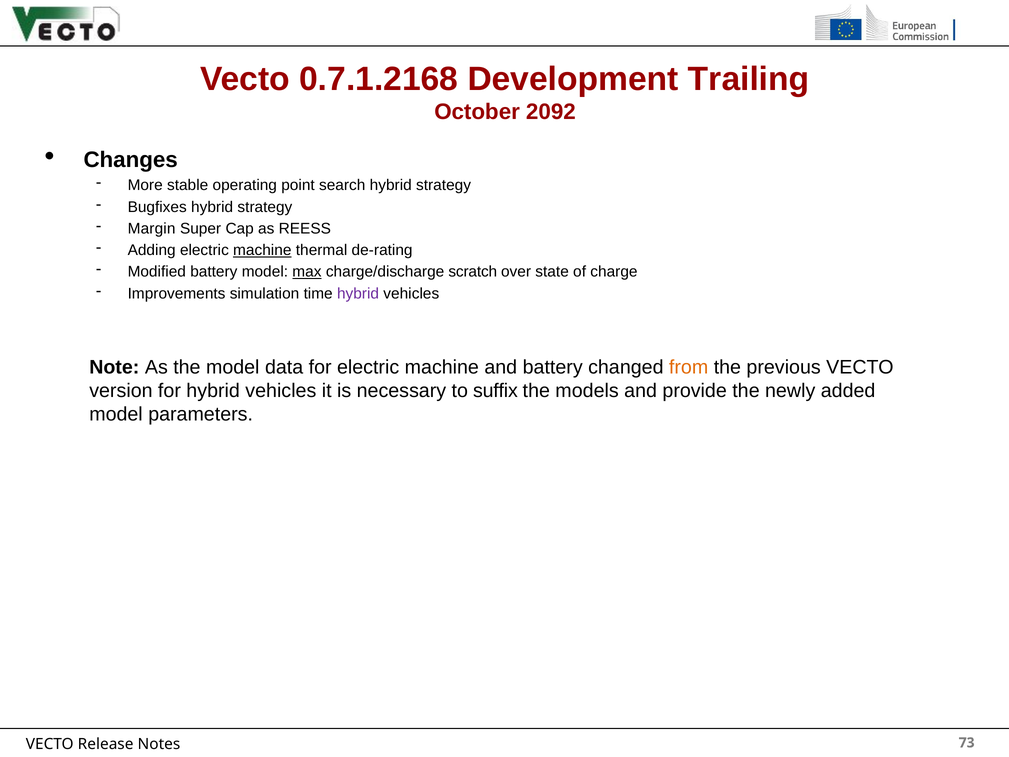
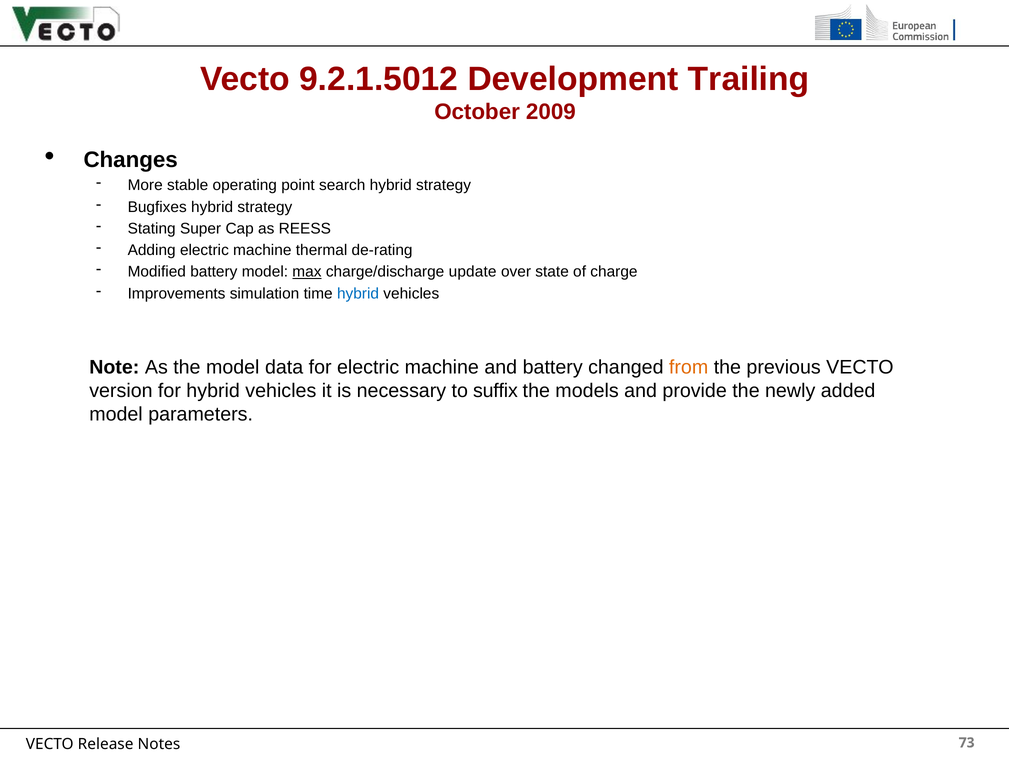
0.7.1.2168: 0.7.1.2168 -> 9.2.1.5012 (379, 79)
2092: 2092 -> 2009 (551, 112)
Margin: Margin -> Stating (152, 228)
machine underline: present -> none (262, 250)
scratch: scratch -> update (473, 272)
hybrid colour: purple -> blue (358, 293)
